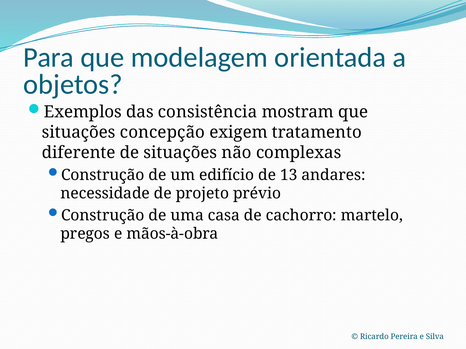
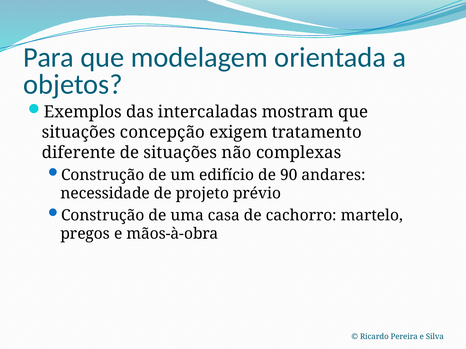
consistência: consistência -> intercaladas (208, 112)
13: 13 -> 90 (289, 175)
